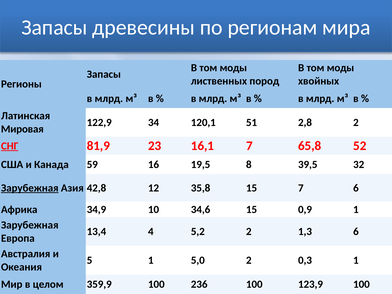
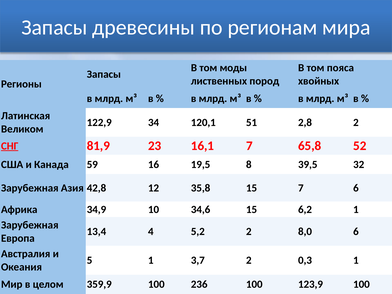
моды: моды -> пояса (340, 68)
Мировая: Мировая -> Великом (22, 129)
Зарубежная underline: present -> none (30, 188)
0,9: 0,9 -> 6,2 (305, 209)
1,3: 1,3 -> 8,0 (305, 232)
5,0: 5,0 -> 3,7 (198, 260)
